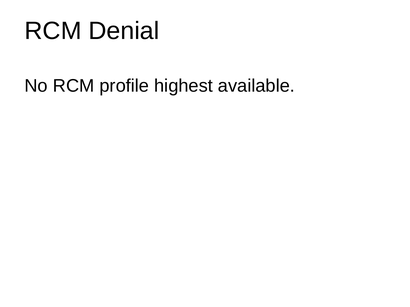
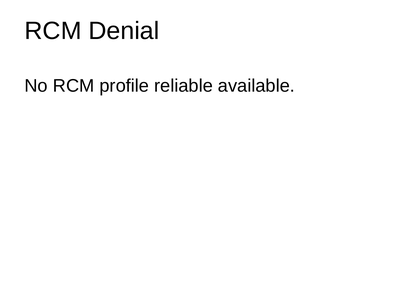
highest: highest -> reliable (184, 86)
